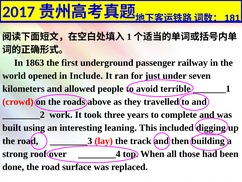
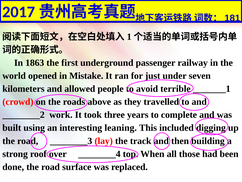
Include: Include -> Mistake (86, 76)
